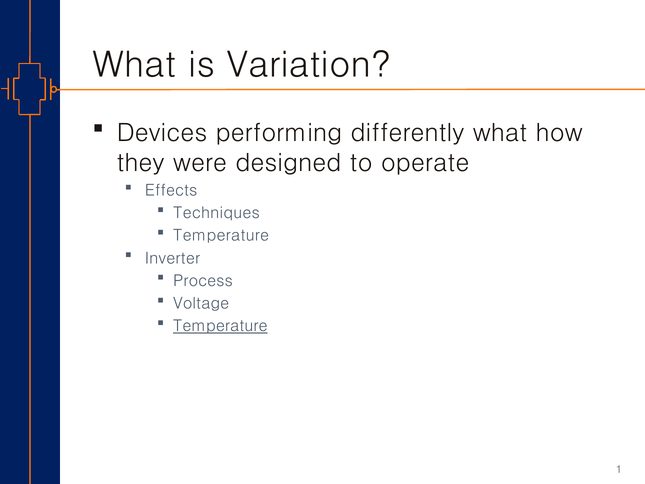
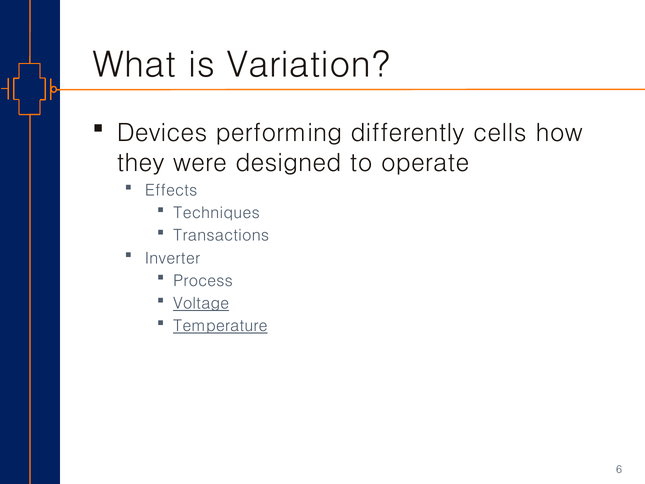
differently what: what -> cells (500, 133)
Temperature: Temperature -> Transactions (221, 236)
Voltage underline: none -> present (201, 303)
1: 1 -> 6 (619, 469)
